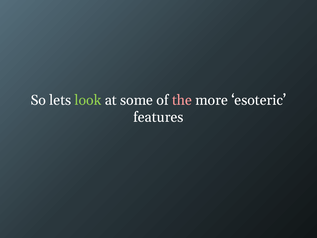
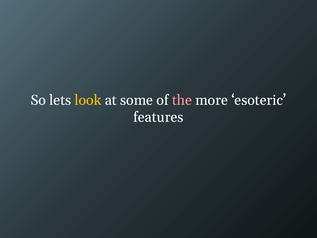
look colour: light green -> yellow (88, 100)
